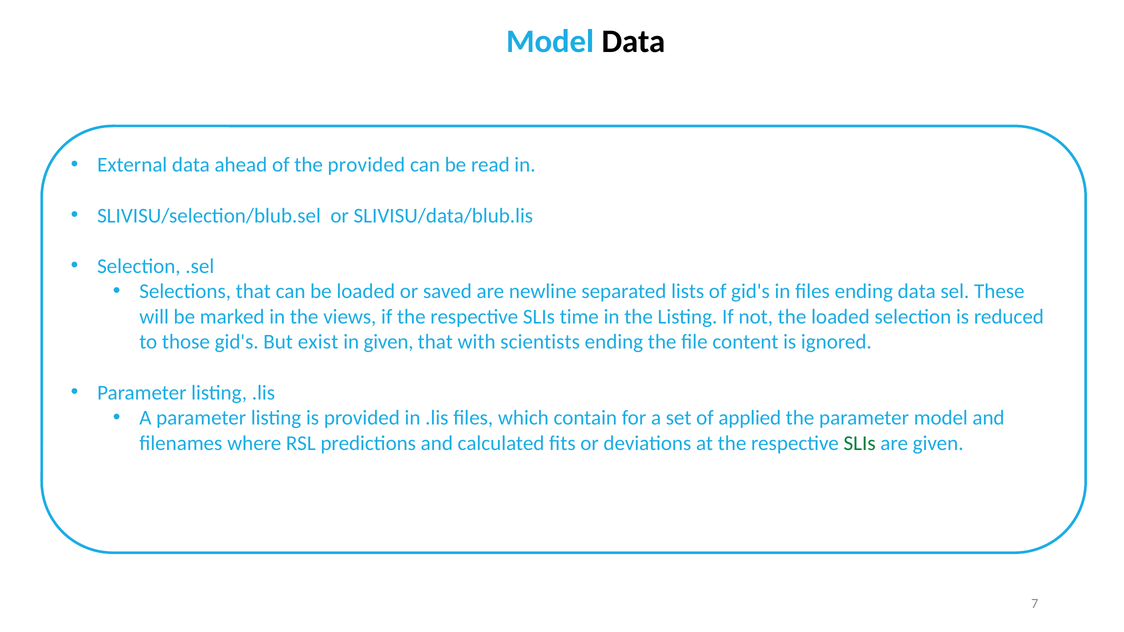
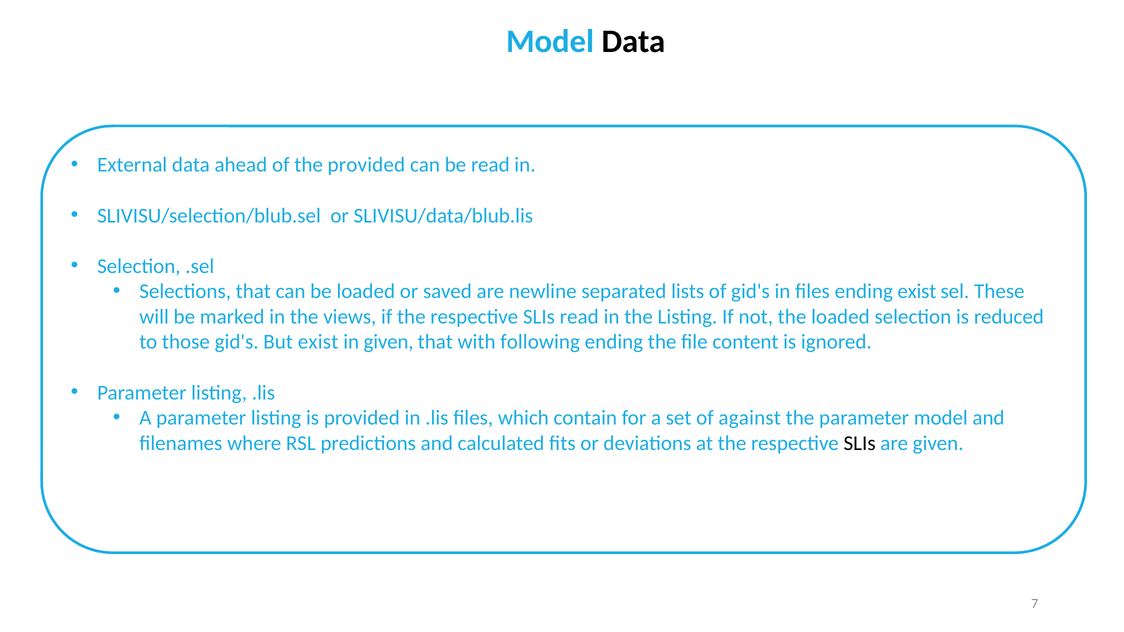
ending data: data -> exist (917, 292)
SLIs time: time -> read (579, 317)
scientists: scientists -> following (540, 342)
applied: applied -> against (750, 418)
SLIs colour: green -> black (860, 443)
